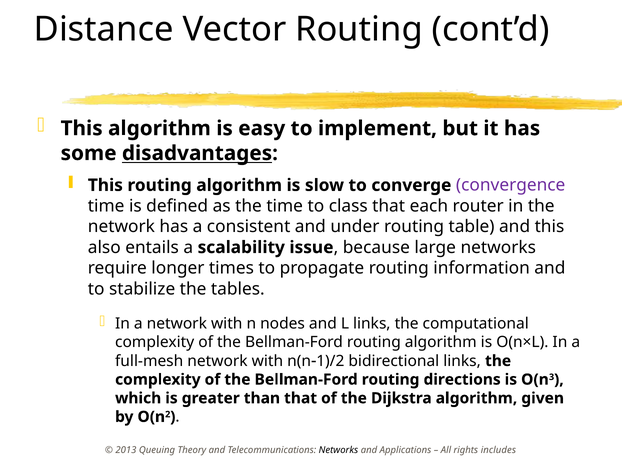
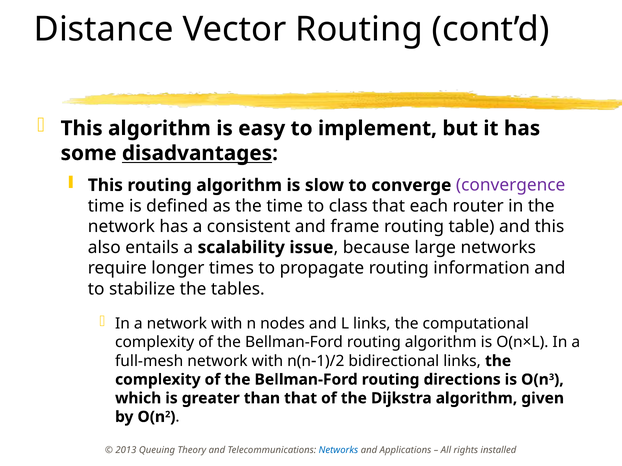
under: under -> frame (355, 227)
Networks colour: black -> blue (338, 451)
includes: includes -> installed (498, 451)
